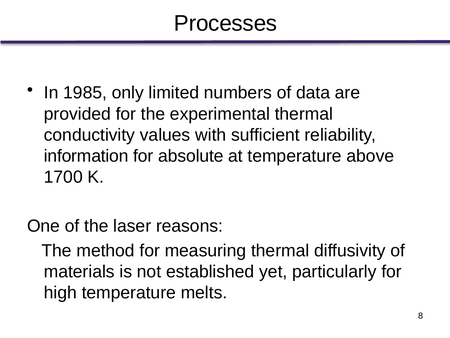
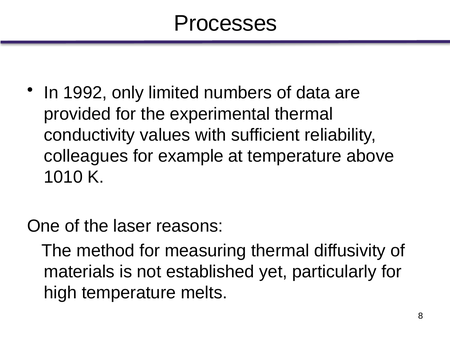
1985: 1985 -> 1992 (85, 93)
information: information -> colleagues (86, 156)
absolute: absolute -> example (191, 156)
1700: 1700 -> 1010 (63, 177)
